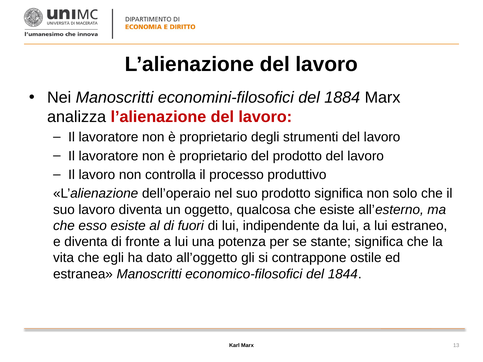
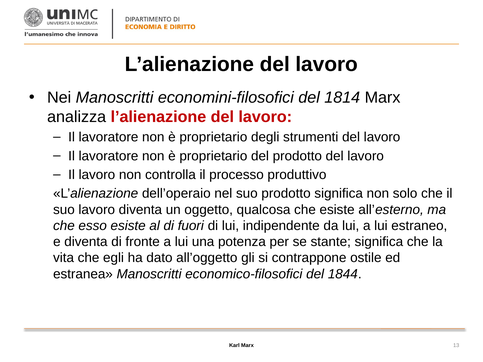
1884: 1884 -> 1814 (342, 98)
